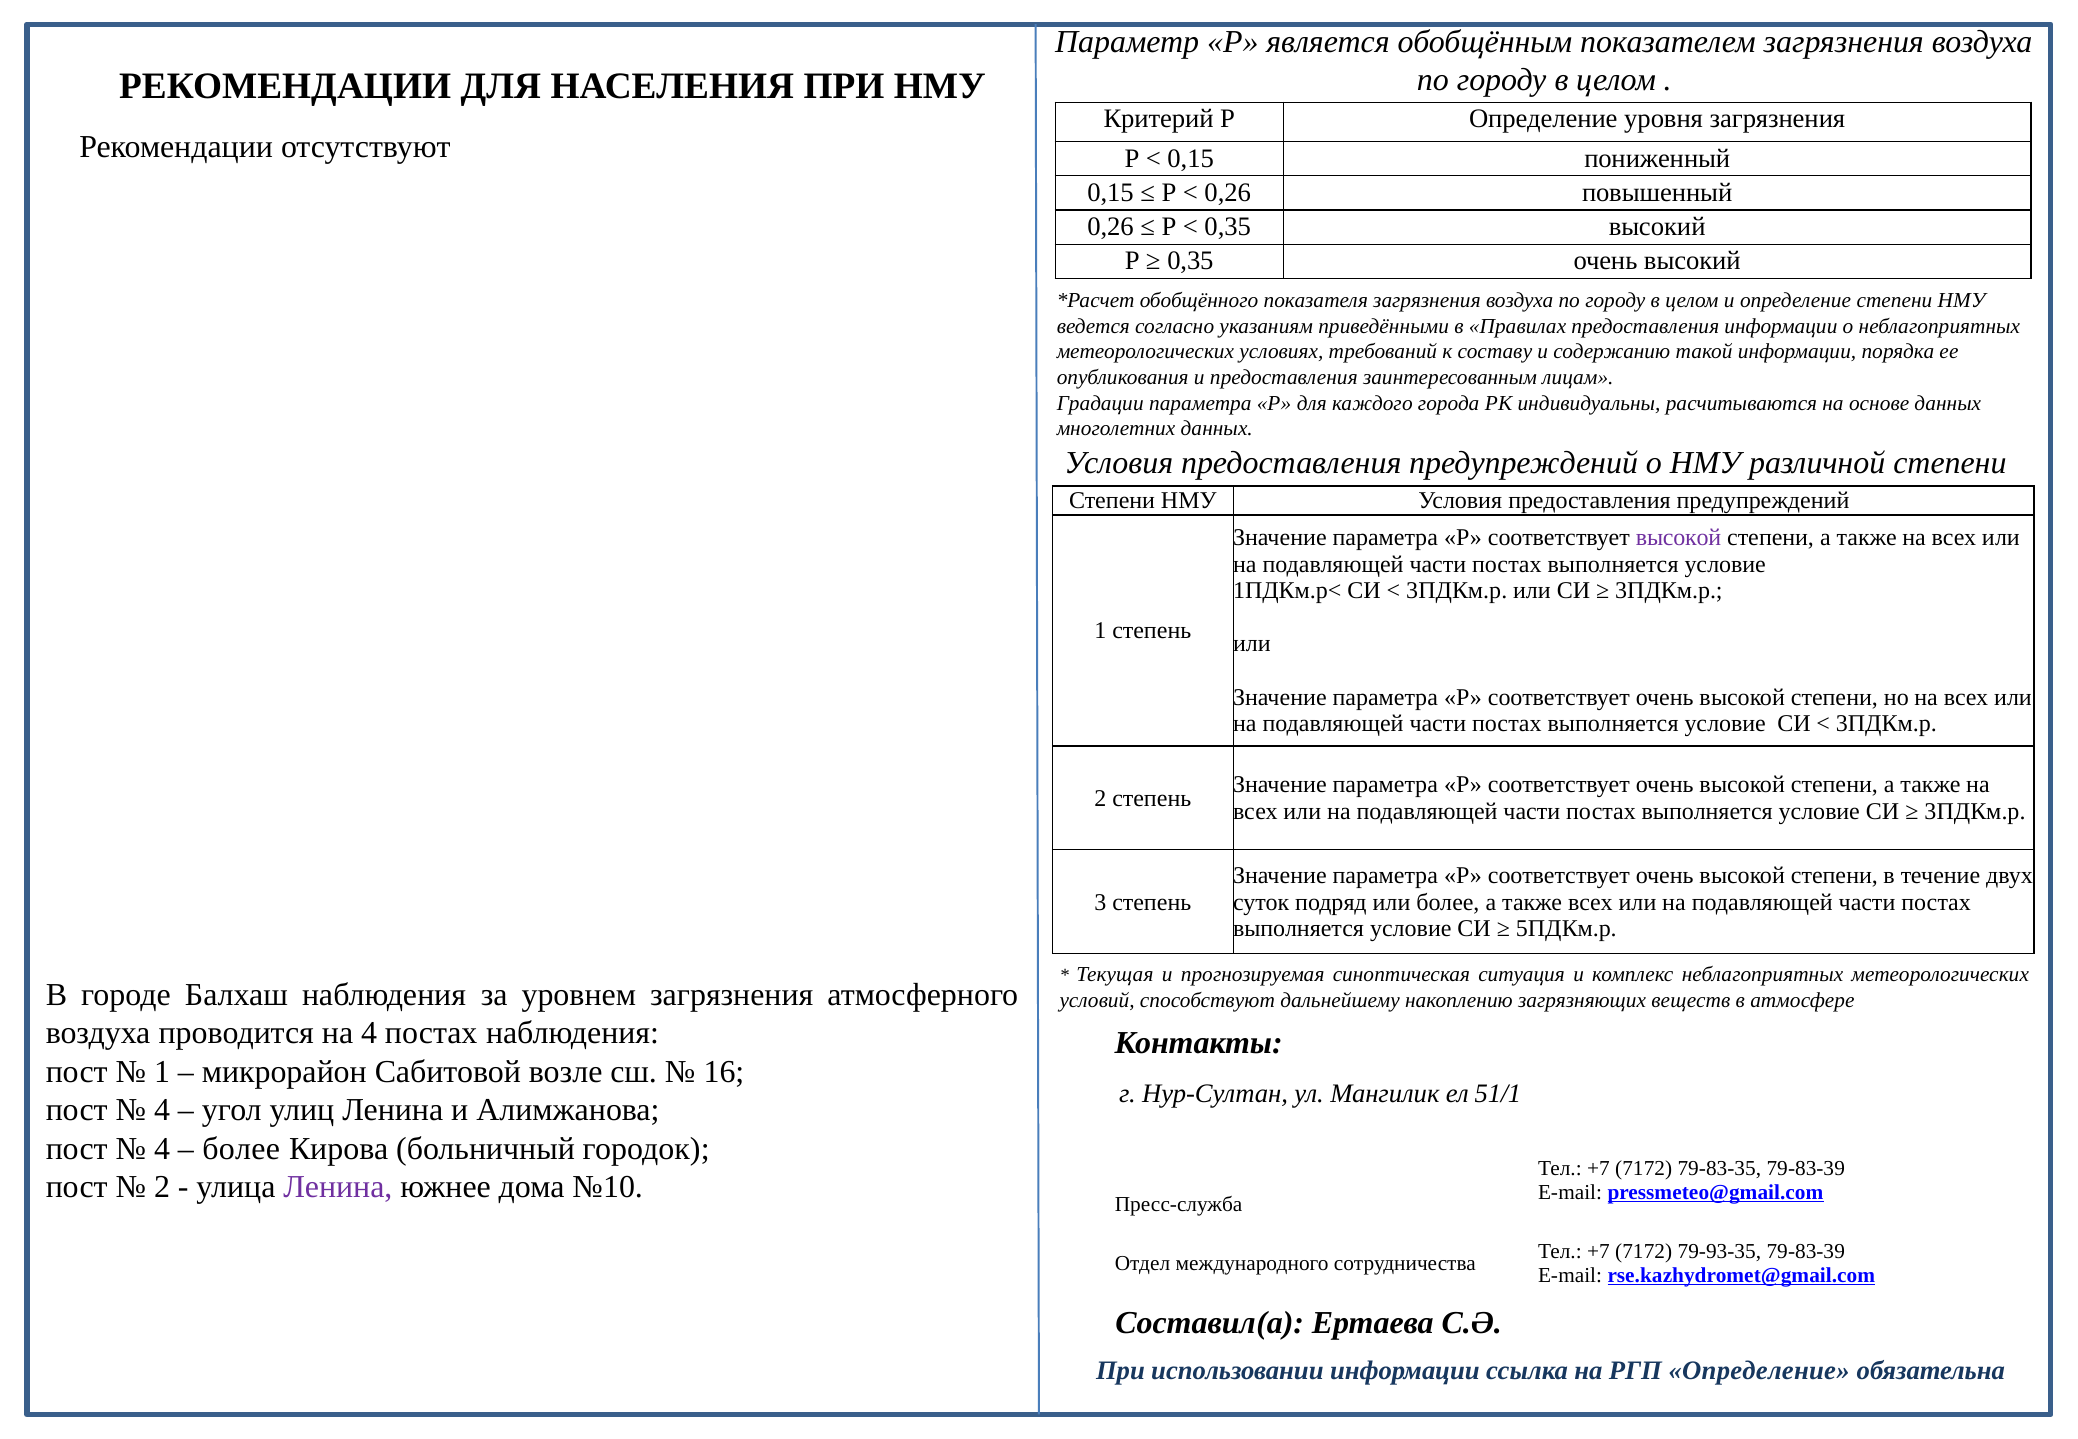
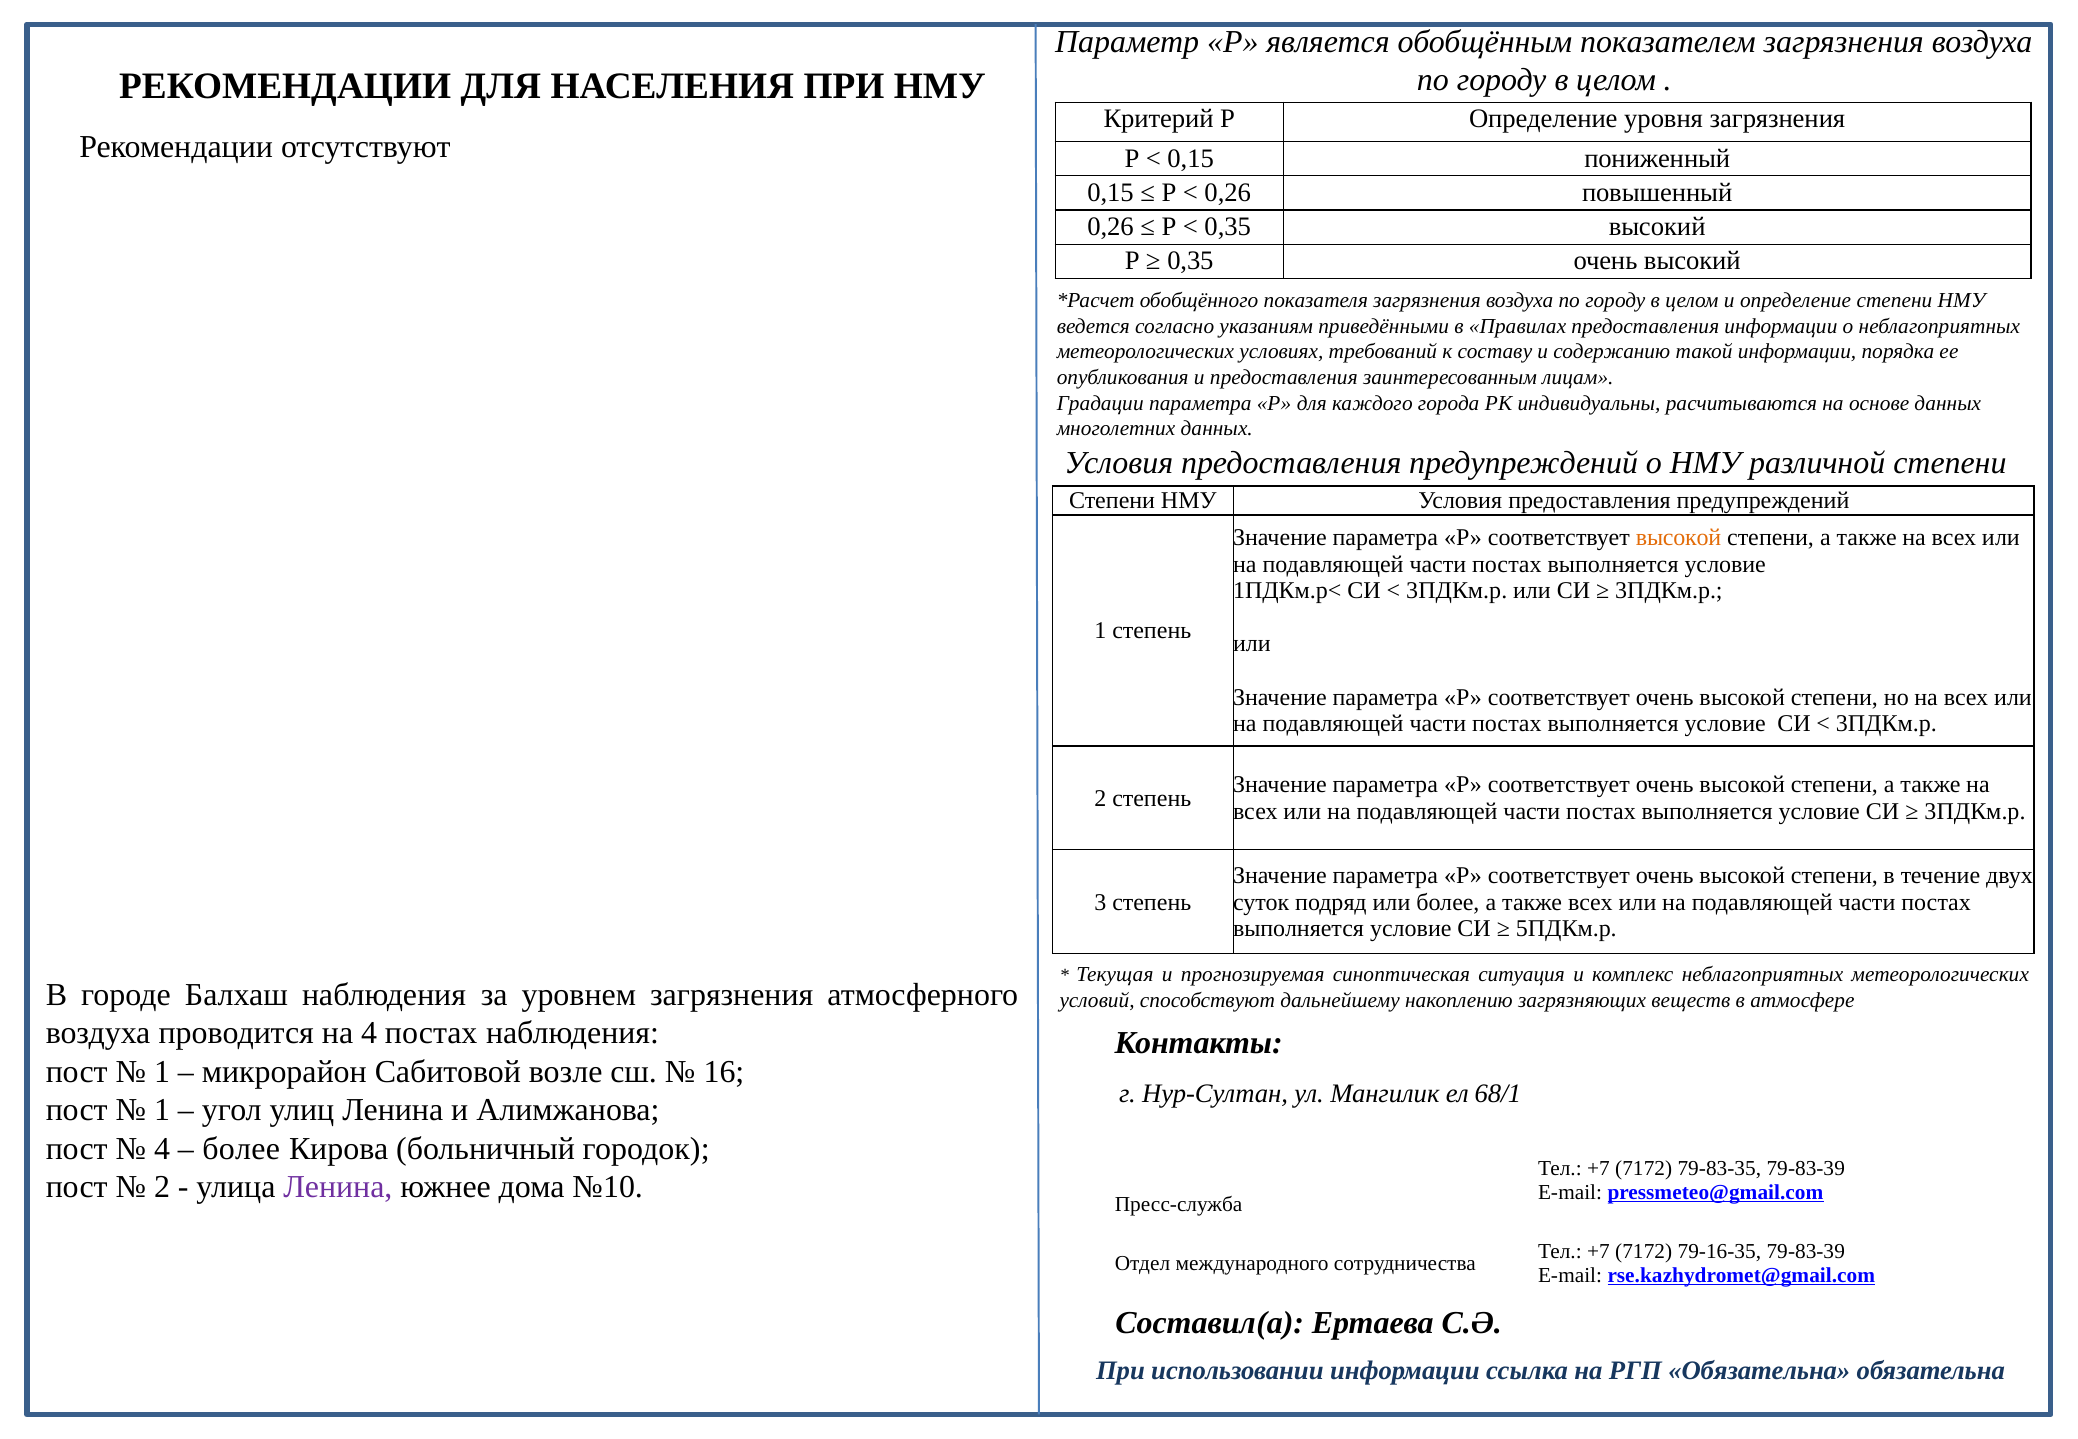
высокой colour: purple -> orange (1679, 537)
51/1: 51/1 -> 68/1 (1498, 1093)
4: 4 -> 1 (162, 1110)
79-93-35: 79-93-35 -> 79-16-35 (1719, 1251)
РГП Определение: Определение -> Обязательна (1759, 1370)
